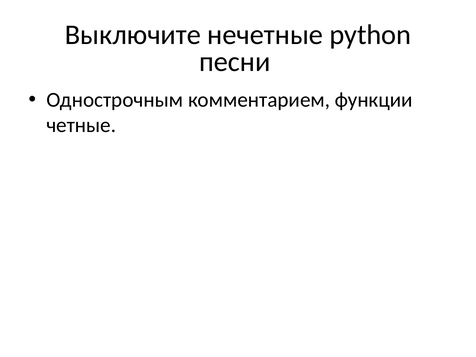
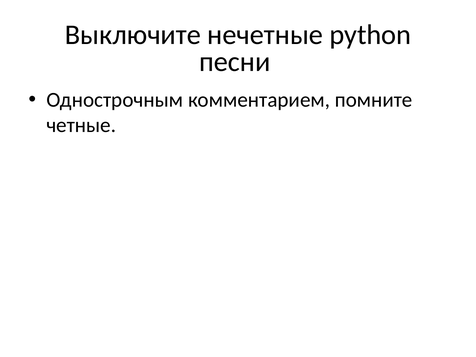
функции: функции -> помните (374, 100)
